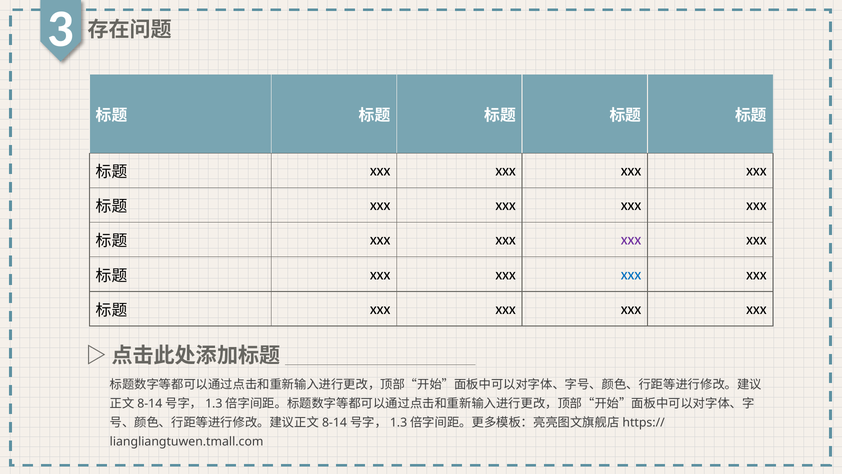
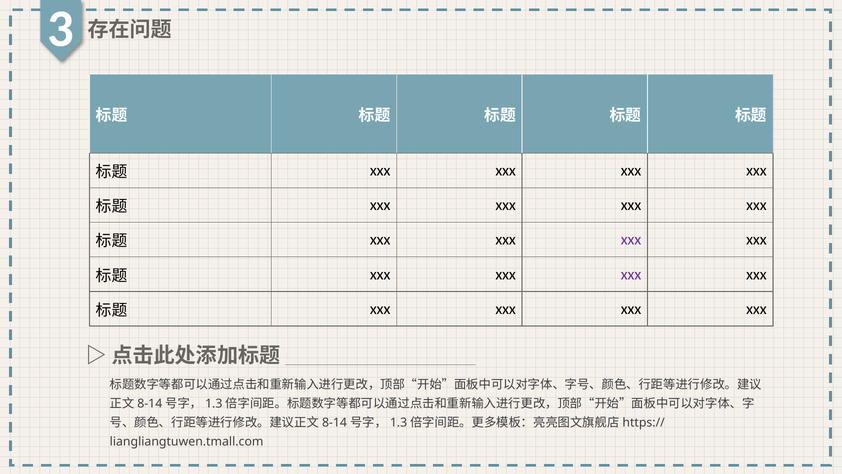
xxx colour: blue -> purple (631, 274)
